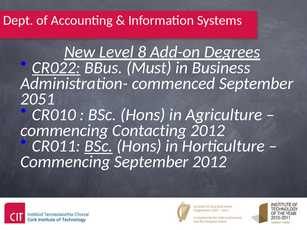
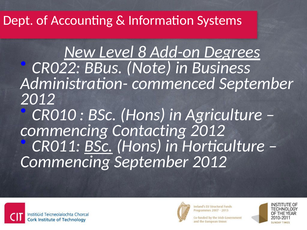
CR022 underline: present -> none (56, 68)
Must: Must -> Note (149, 68)
2051: 2051 -> 2012 (38, 99)
